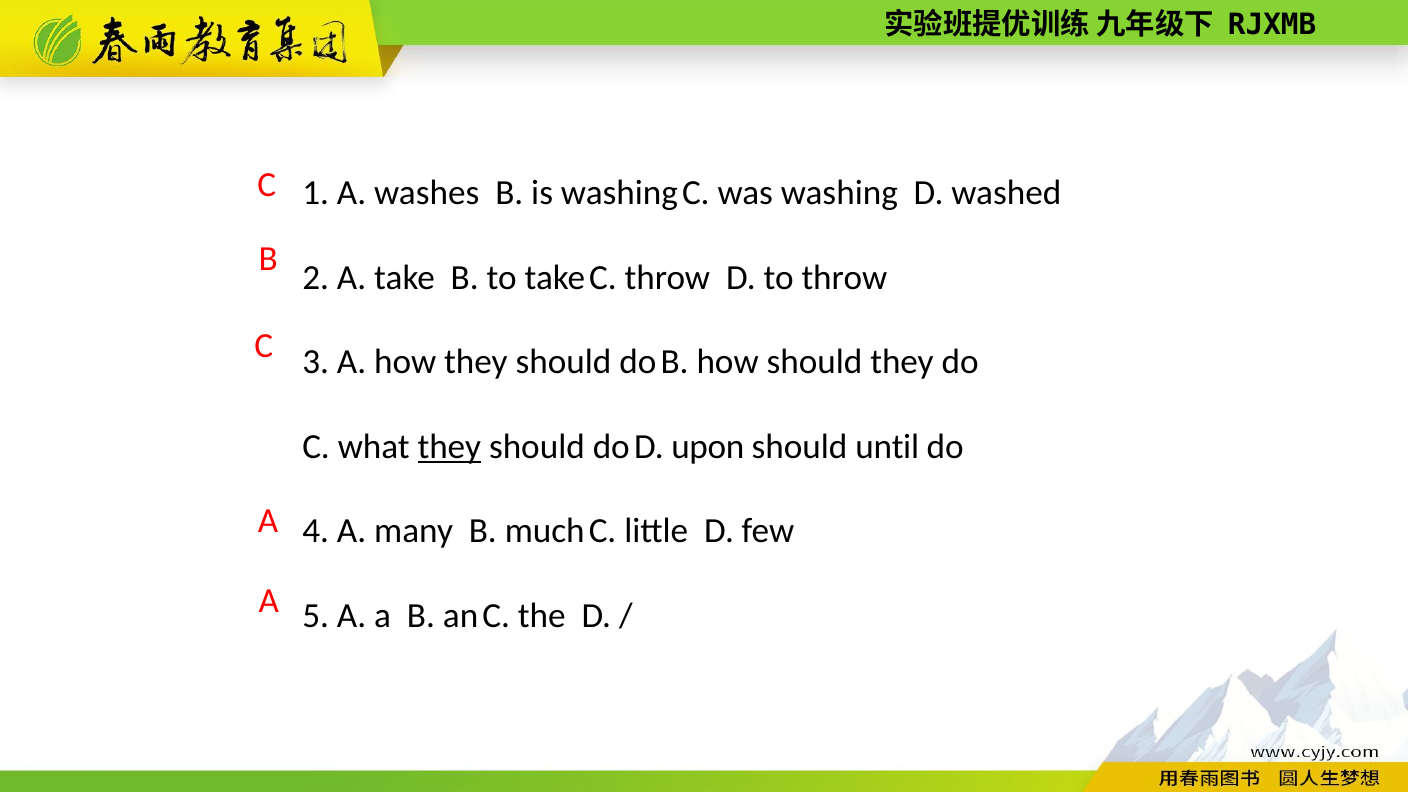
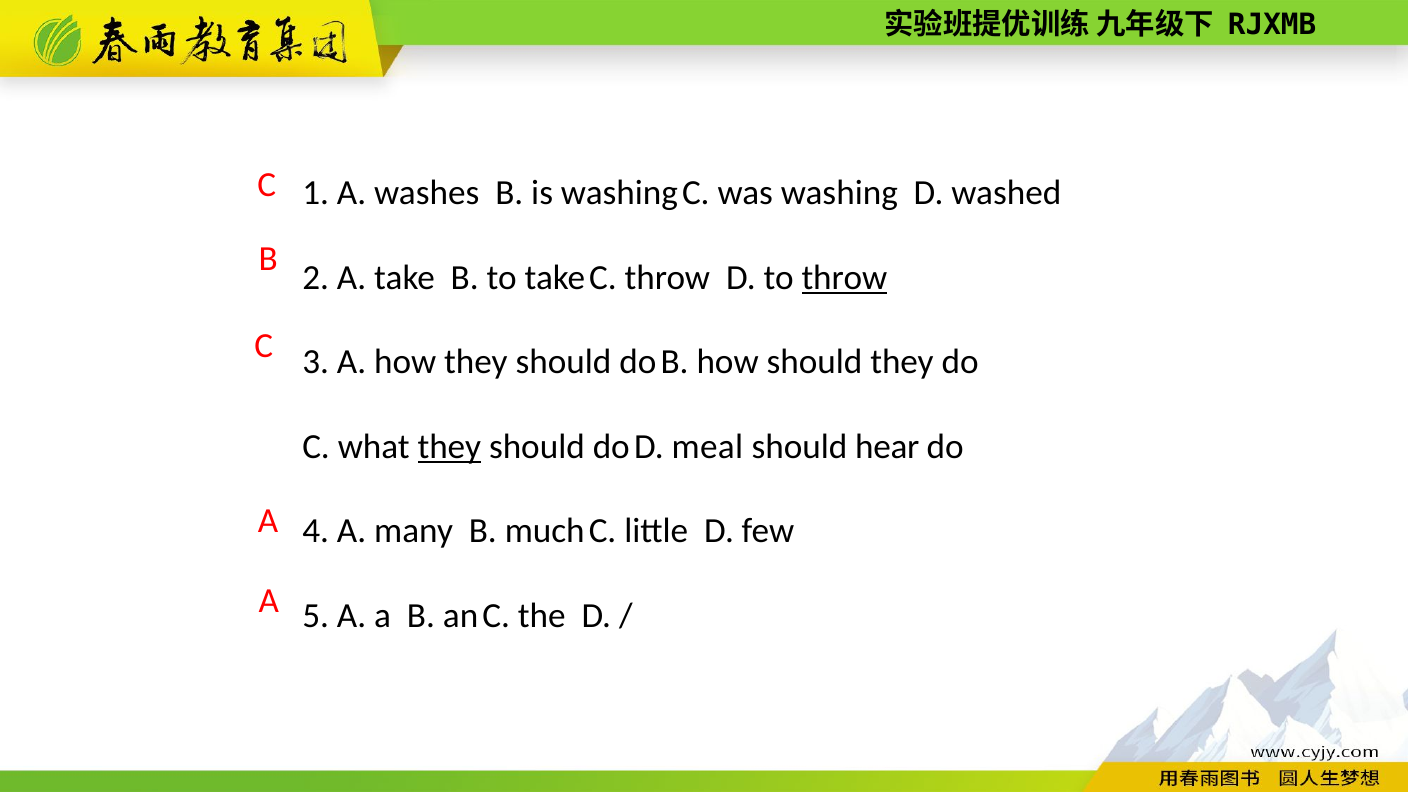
throw underline: none -> present (844, 278)
upon: upon -> meal (707, 447)
until: until -> hear (887, 447)
